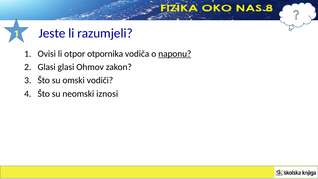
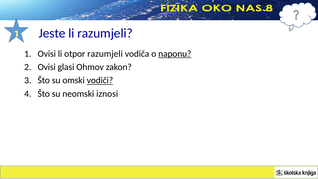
otpor otpornika: otpornika -> razumjeli (105, 54)
Glasi: Glasi -> Ovisi (47, 67)
vodiči underline: none -> present (100, 80)
